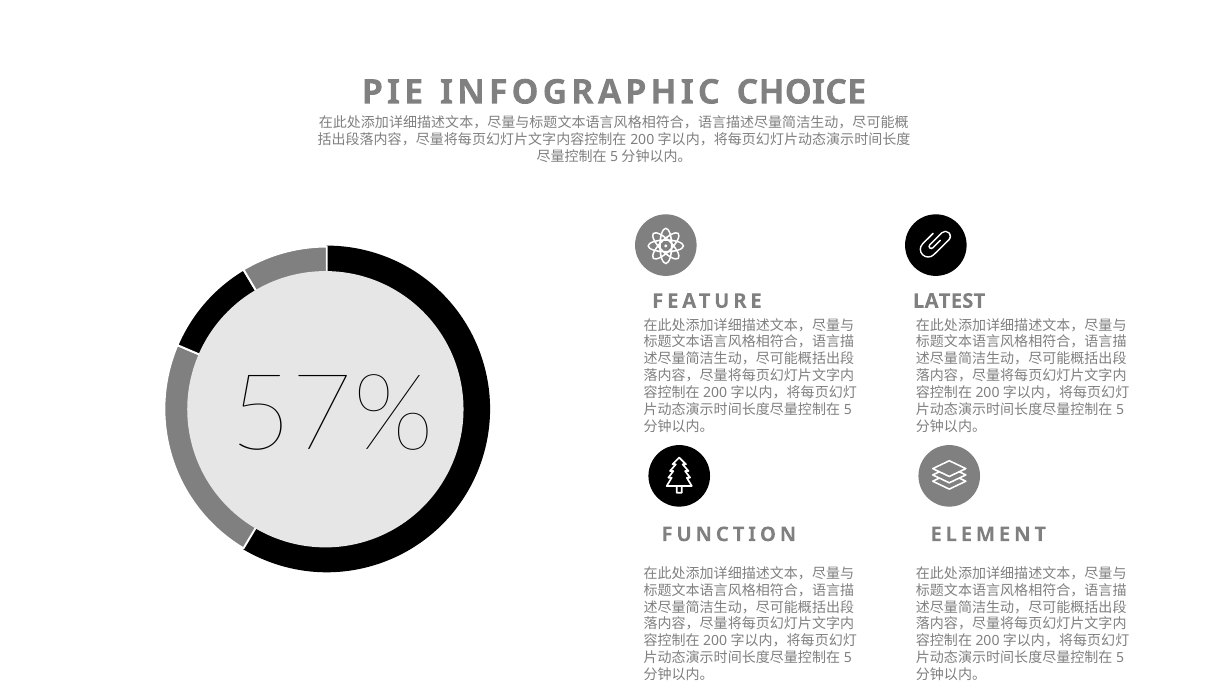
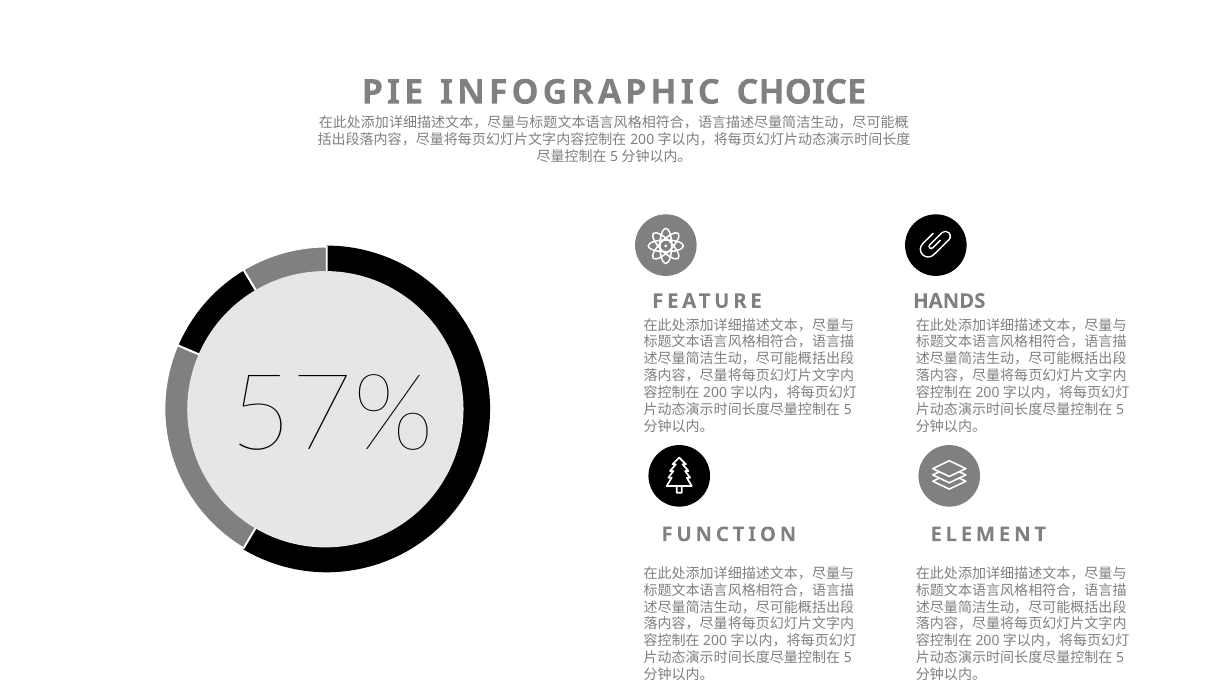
LATEST: LATEST -> HANDS (949, 301)
